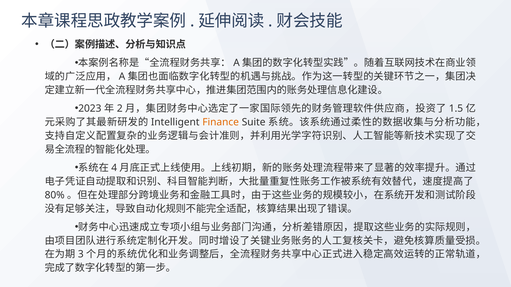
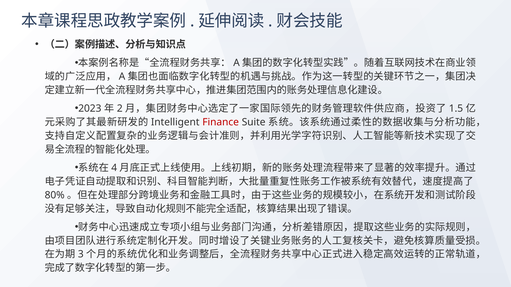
Finance colour: orange -> red (221, 122)
